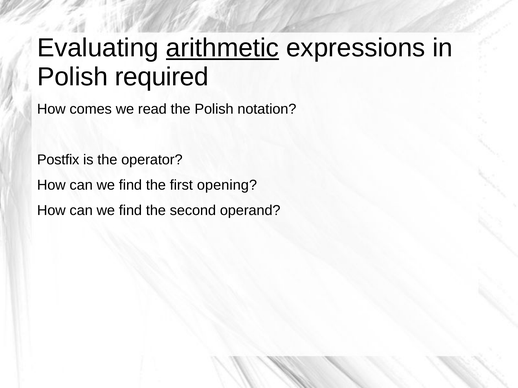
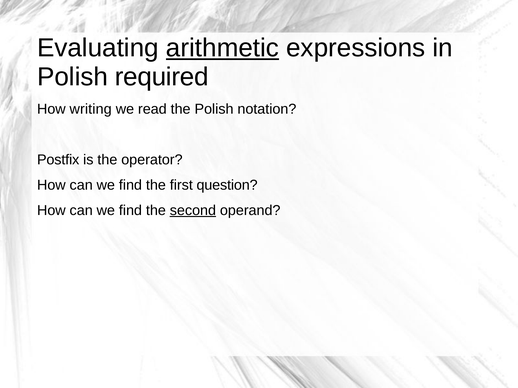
comes: comes -> writing (91, 109)
opening: opening -> question (227, 185)
second underline: none -> present (193, 211)
